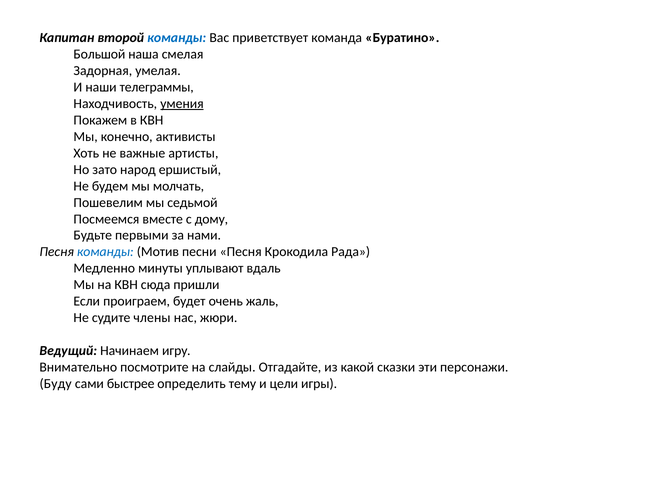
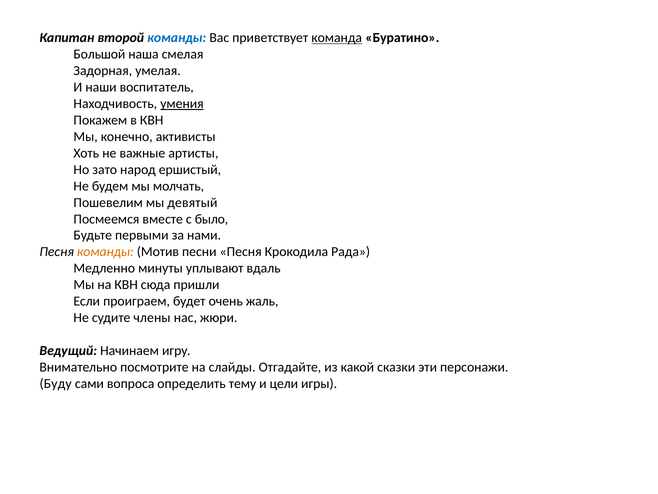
команда underline: none -> present (337, 38)
телеграммы: телеграммы -> воспитатель (157, 87)
седьмой: седьмой -> девятый (192, 202)
дому: дому -> было (211, 219)
команды colour: blue -> orange (105, 252)
быстрее: быстрее -> вопроса (131, 383)
